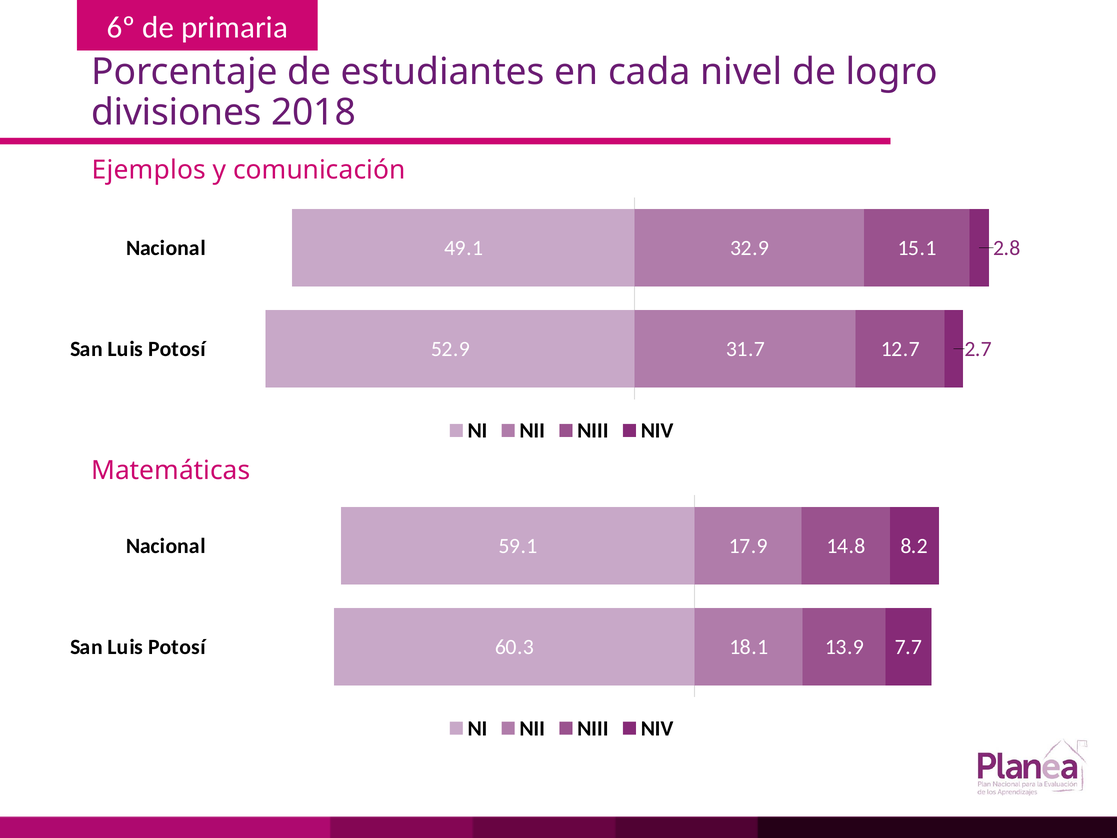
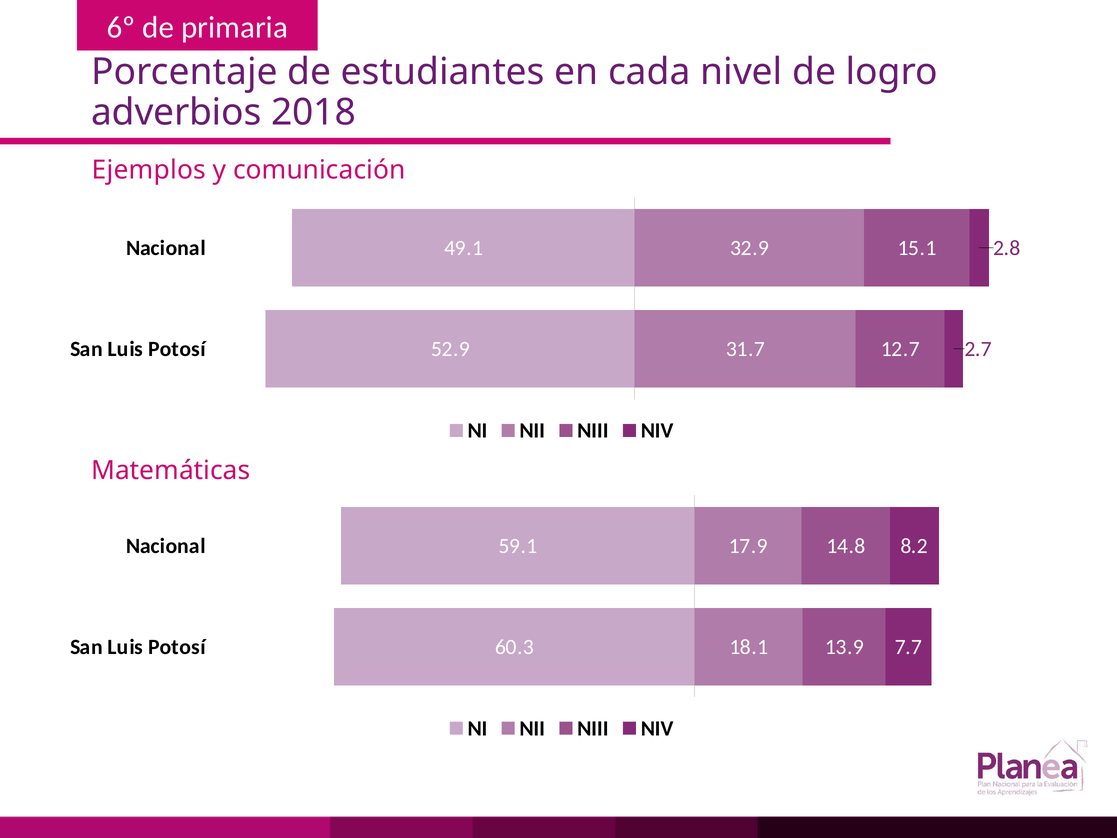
divisiones: divisiones -> adverbios (176, 112)
